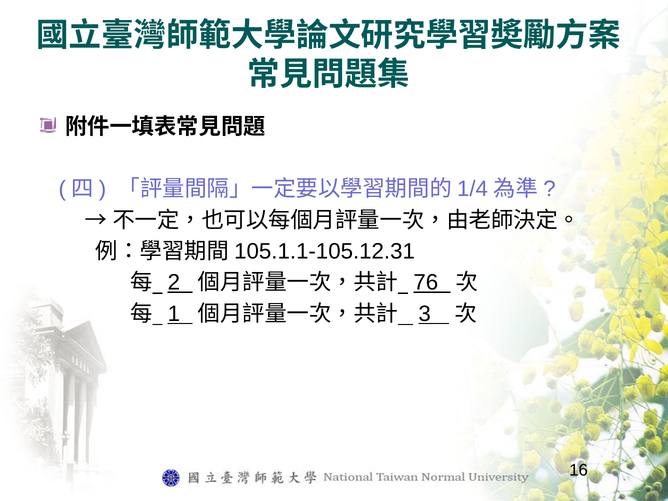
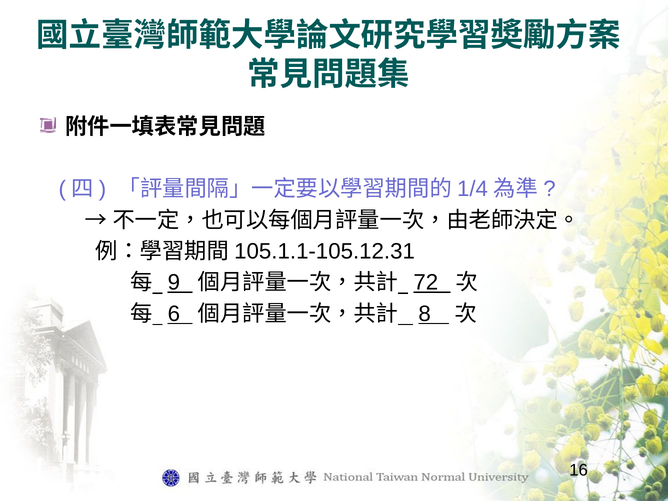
2: 2 -> 9 (174, 283)
76: 76 -> 72 (426, 283)
1: 1 -> 6 (174, 314)
3: 3 -> 8 (425, 314)
